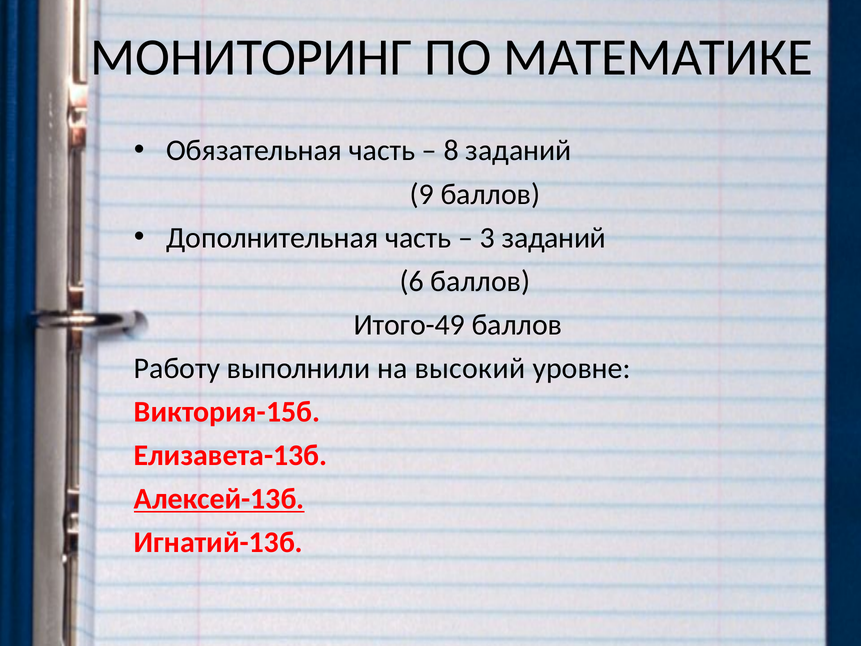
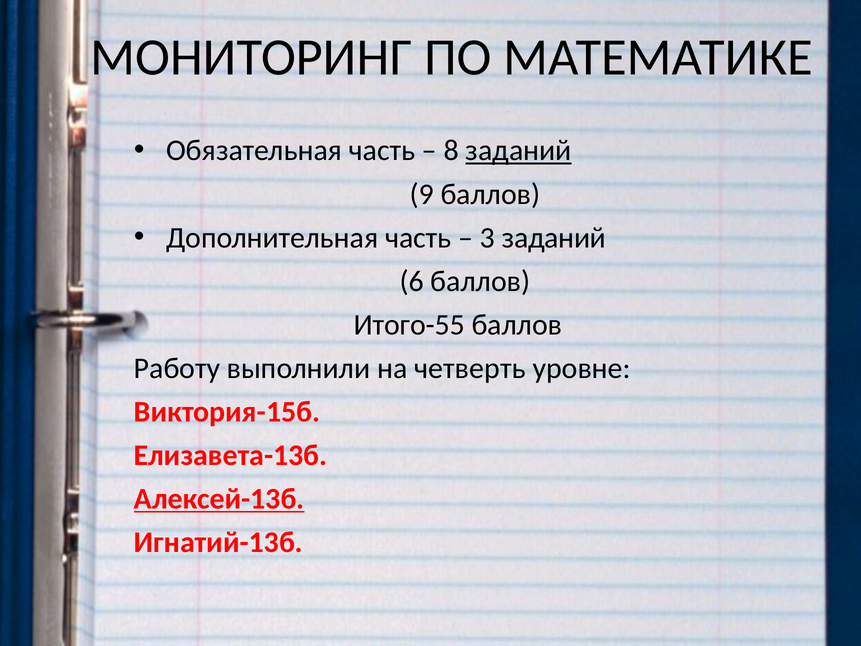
заданий underline: none -> present (519, 151)
Итого-49: Итого-49 -> Итого-55 (409, 325)
высокий: высокий -> четверть (470, 368)
